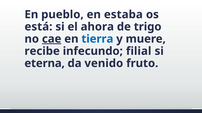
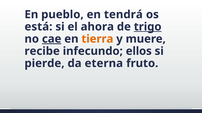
estaba: estaba -> tendrá (123, 15)
trigo underline: none -> present (148, 27)
tierra colour: blue -> orange (97, 39)
filial: filial -> ellos (139, 51)
eterna: eterna -> pierde (45, 64)
venido: venido -> eterna (104, 64)
